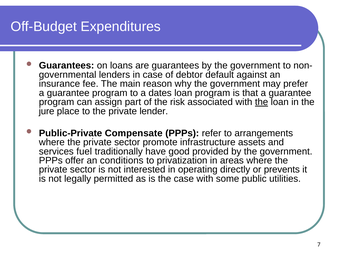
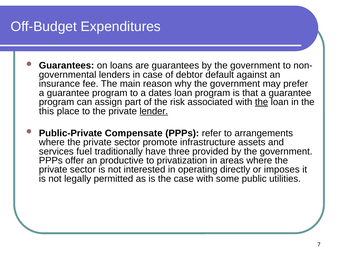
jure: jure -> this (47, 111)
lender underline: none -> present (154, 111)
good: good -> three (179, 151)
conditions: conditions -> productive (122, 160)
prevents: prevents -> imposes (282, 169)
